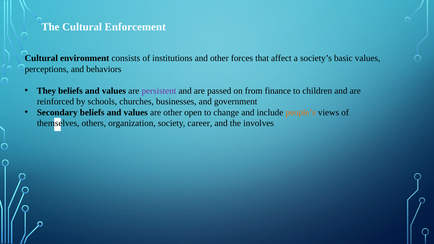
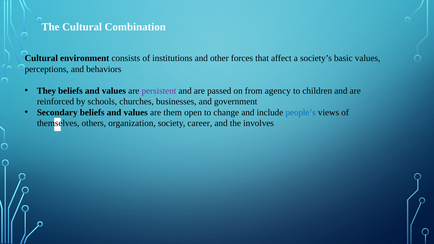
Enforcement: Enforcement -> Combination (135, 27)
finance: finance -> agency (278, 91)
are other: other -> them (173, 113)
people’s colour: orange -> blue (301, 113)
